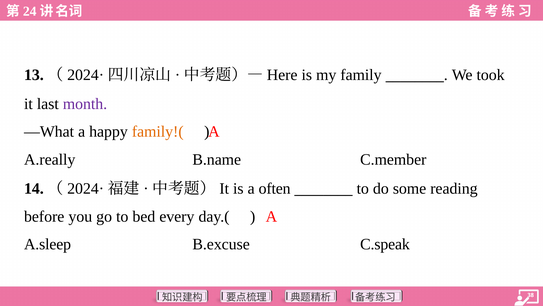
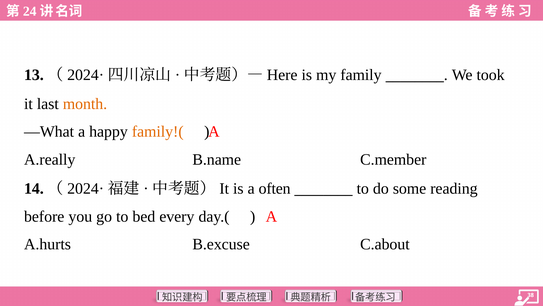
month colour: purple -> orange (85, 104)
A.sleep: A.sleep -> A.hurts (47, 244)
C.speak: C.speak -> C.about (385, 244)
